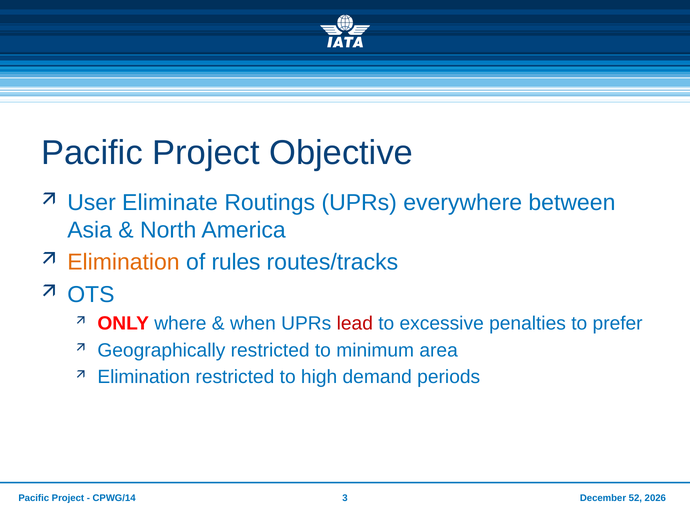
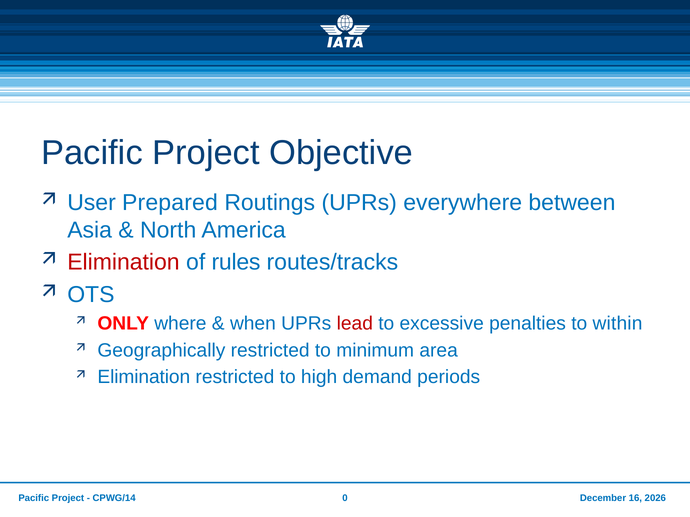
Eliminate: Eliminate -> Prepared (170, 203)
Elimination colour: orange -> red (123, 263)
prefer: prefer -> within (618, 324)
3: 3 -> 0 (345, 499)
52: 52 -> 16 (635, 499)
